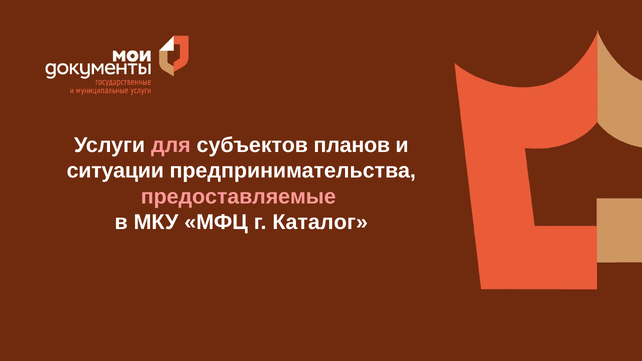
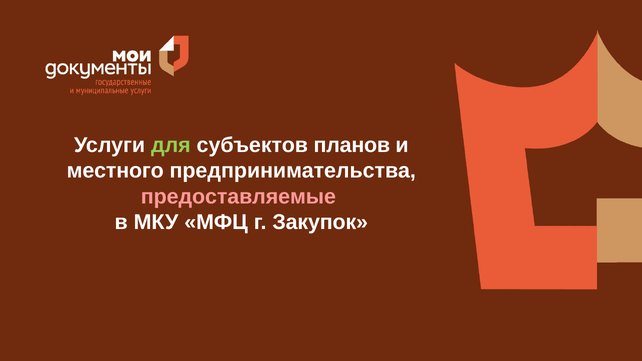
для colour: pink -> light green (171, 145)
ситуации: ситуации -> местного (115, 171)
Каталог: Каталог -> Закупок (320, 222)
